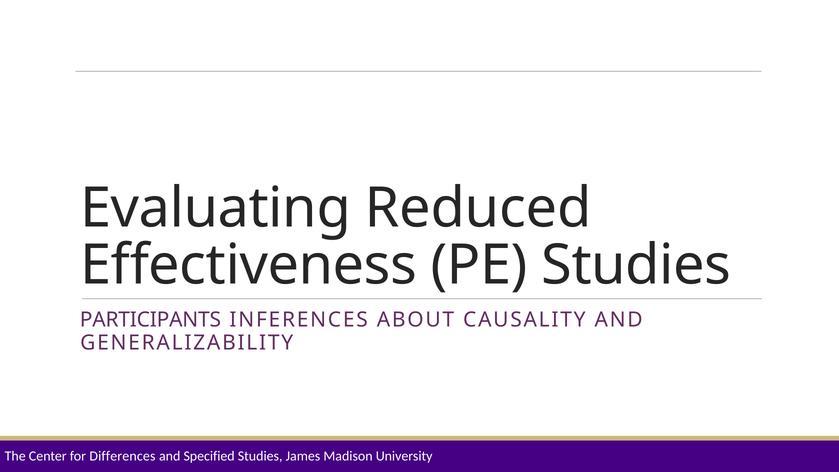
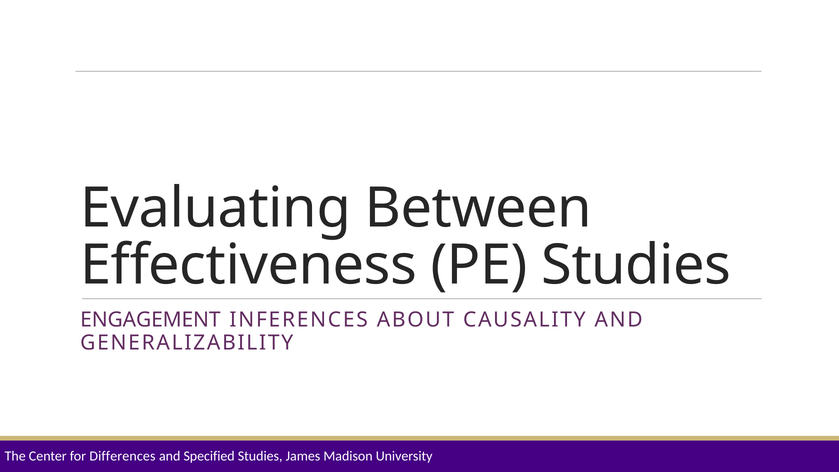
Reduced: Reduced -> Between (478, 208)
PARTICIPANTS: PARTICIPANTS -> ENGAGEMENT (150, 320)
